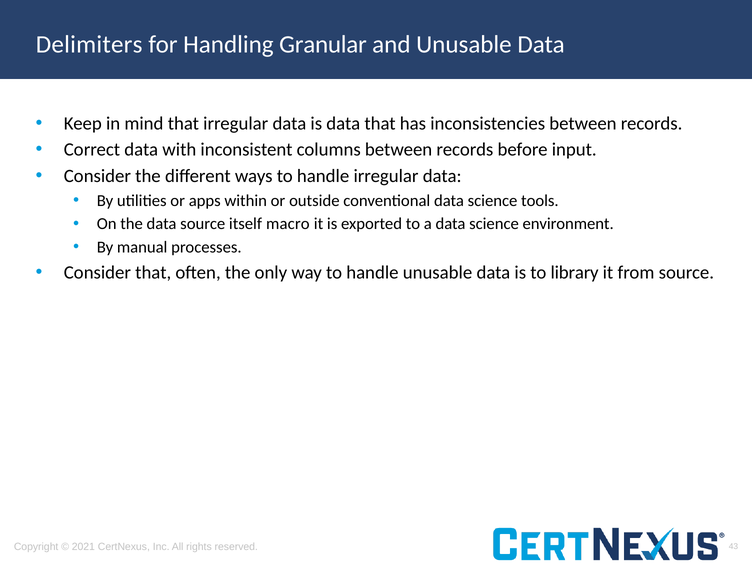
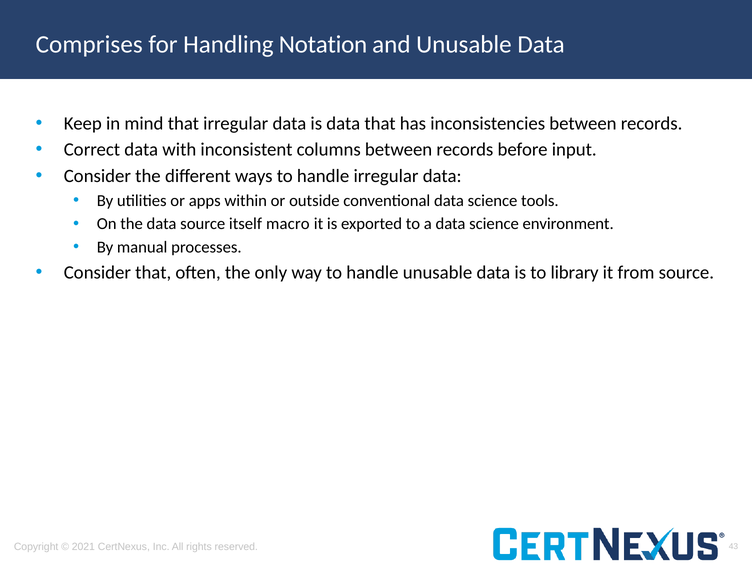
Delimiters: Delimiters -> Comprises (89, 45)
Granular: Granular -> Notation (323, 45)
